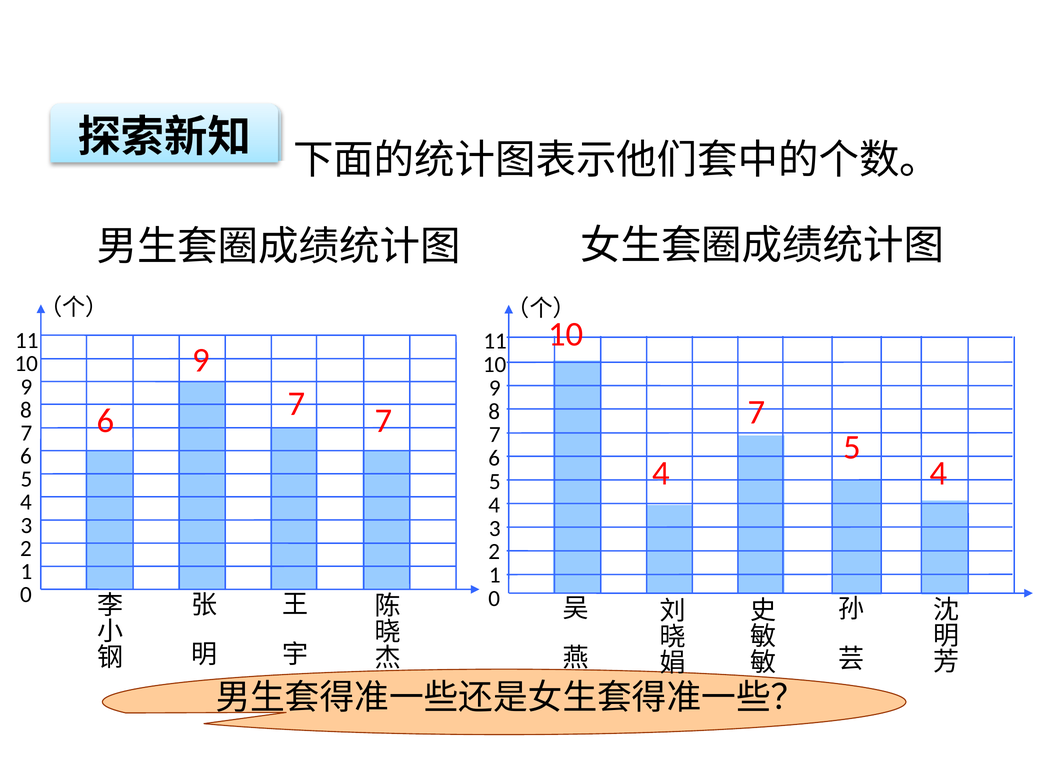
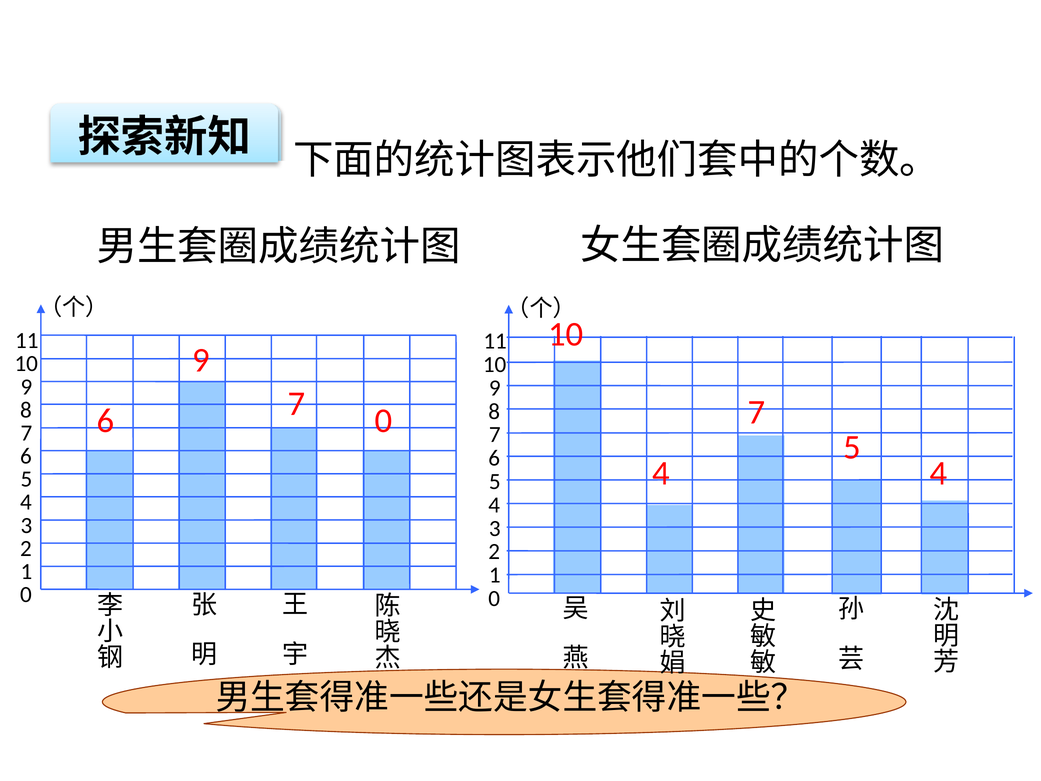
7 7: 7 -> 0 (383, 421)
